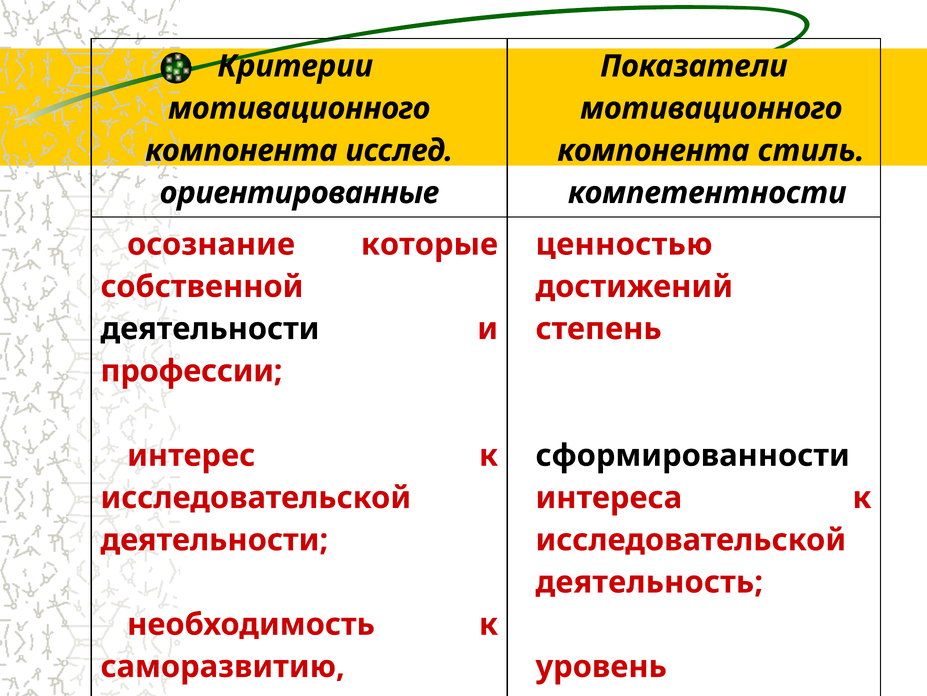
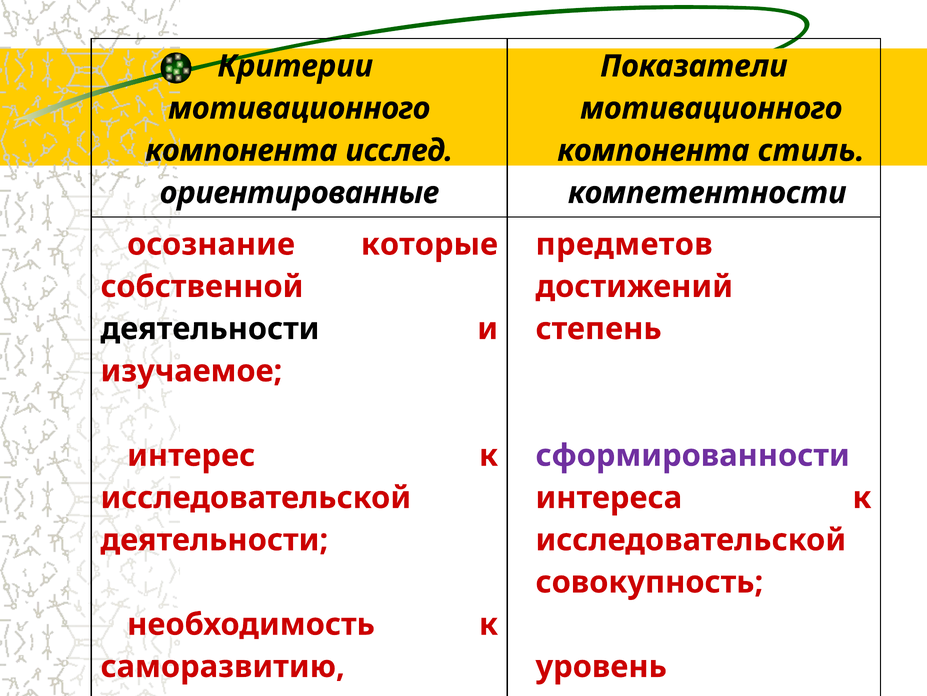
ценностью: ценностью -> предметов (624, 244)
профессии: профессии -> изучаемое (191, 371)
сформированности colour: black -> purple (693, 455)
деятельность: деятельность -> совокупность (649, 582)
